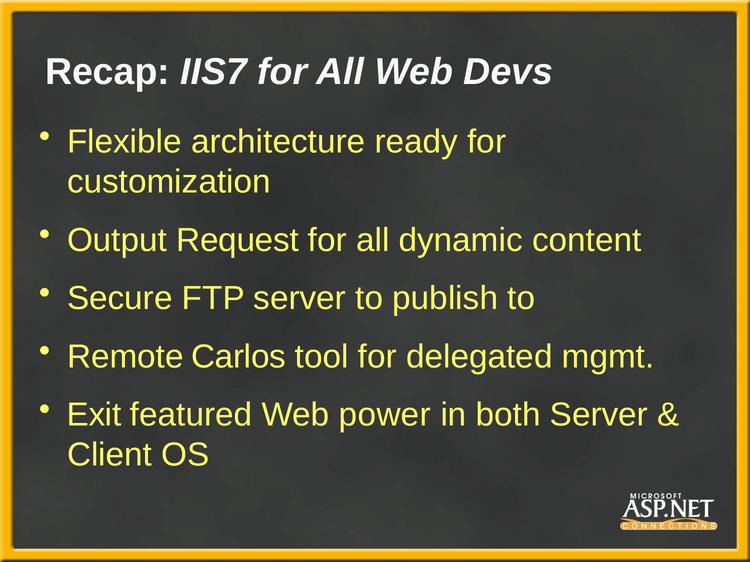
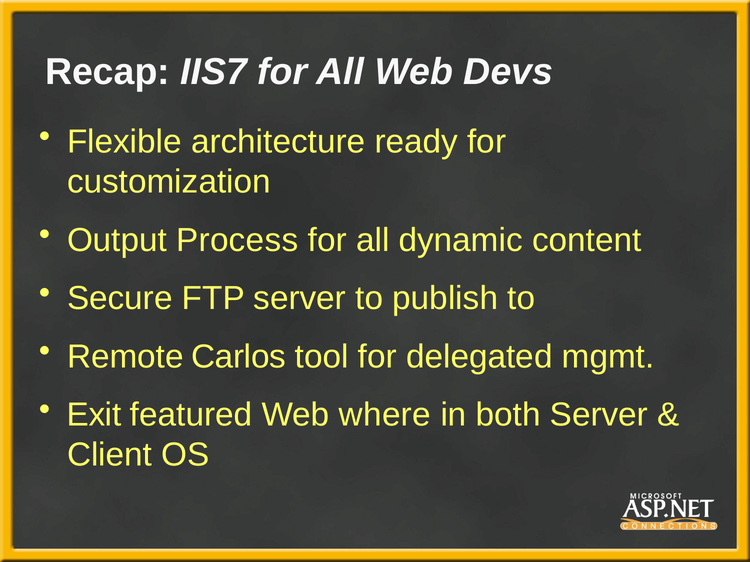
Request: Request -> Process (237, 240)
power: power -> where (385, 415)
